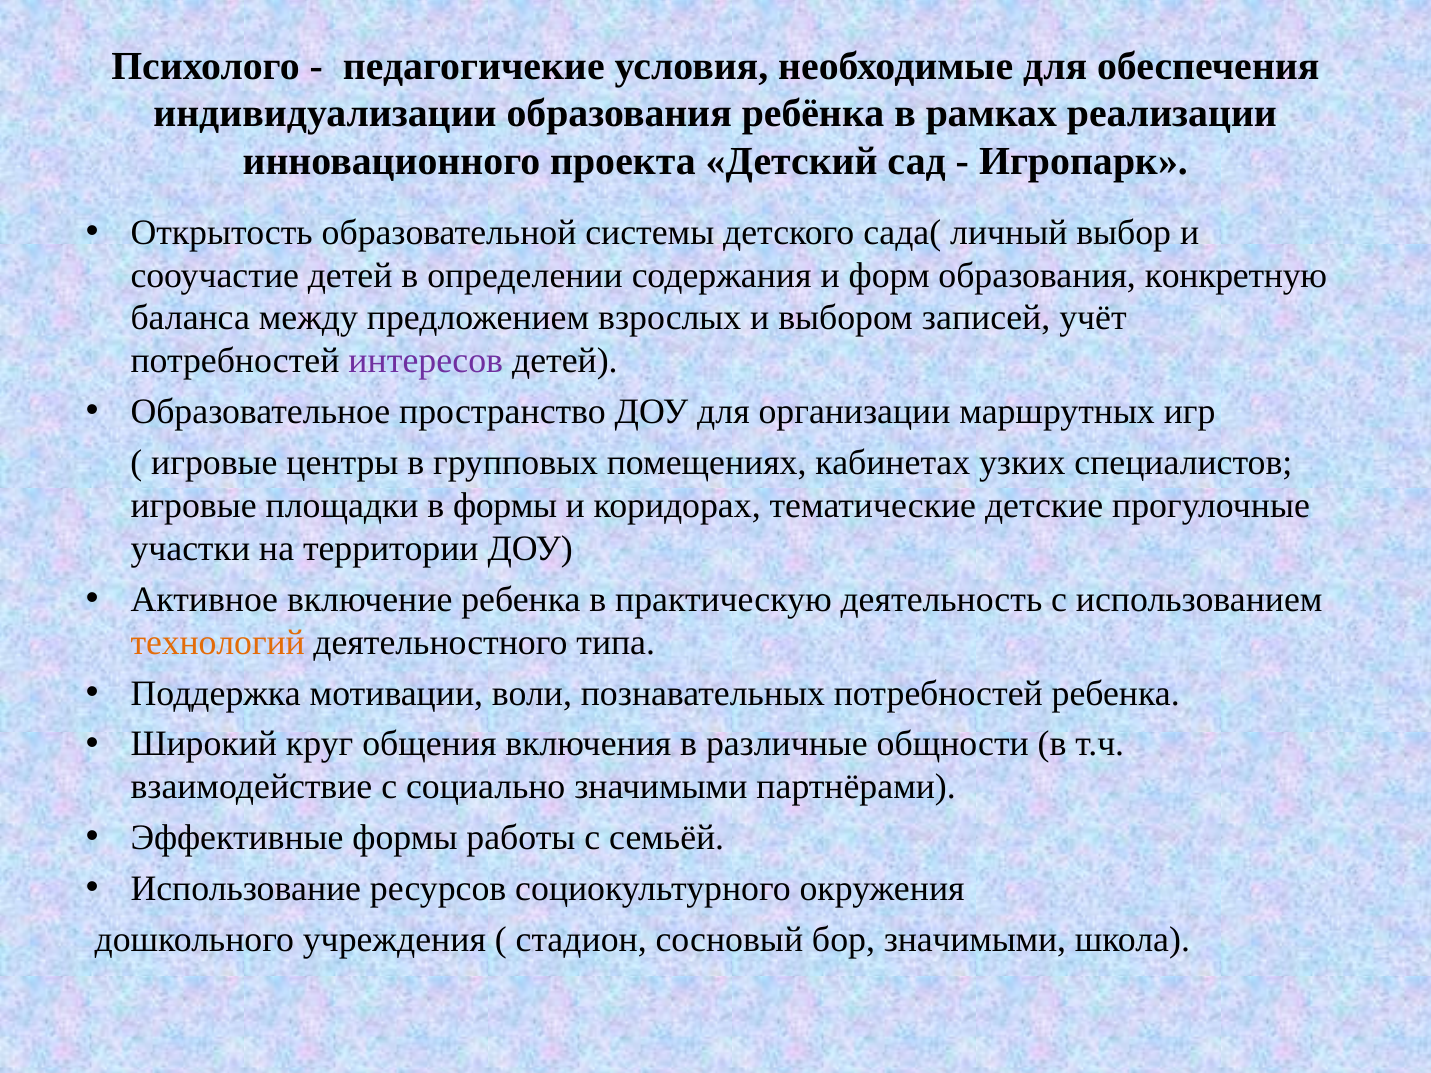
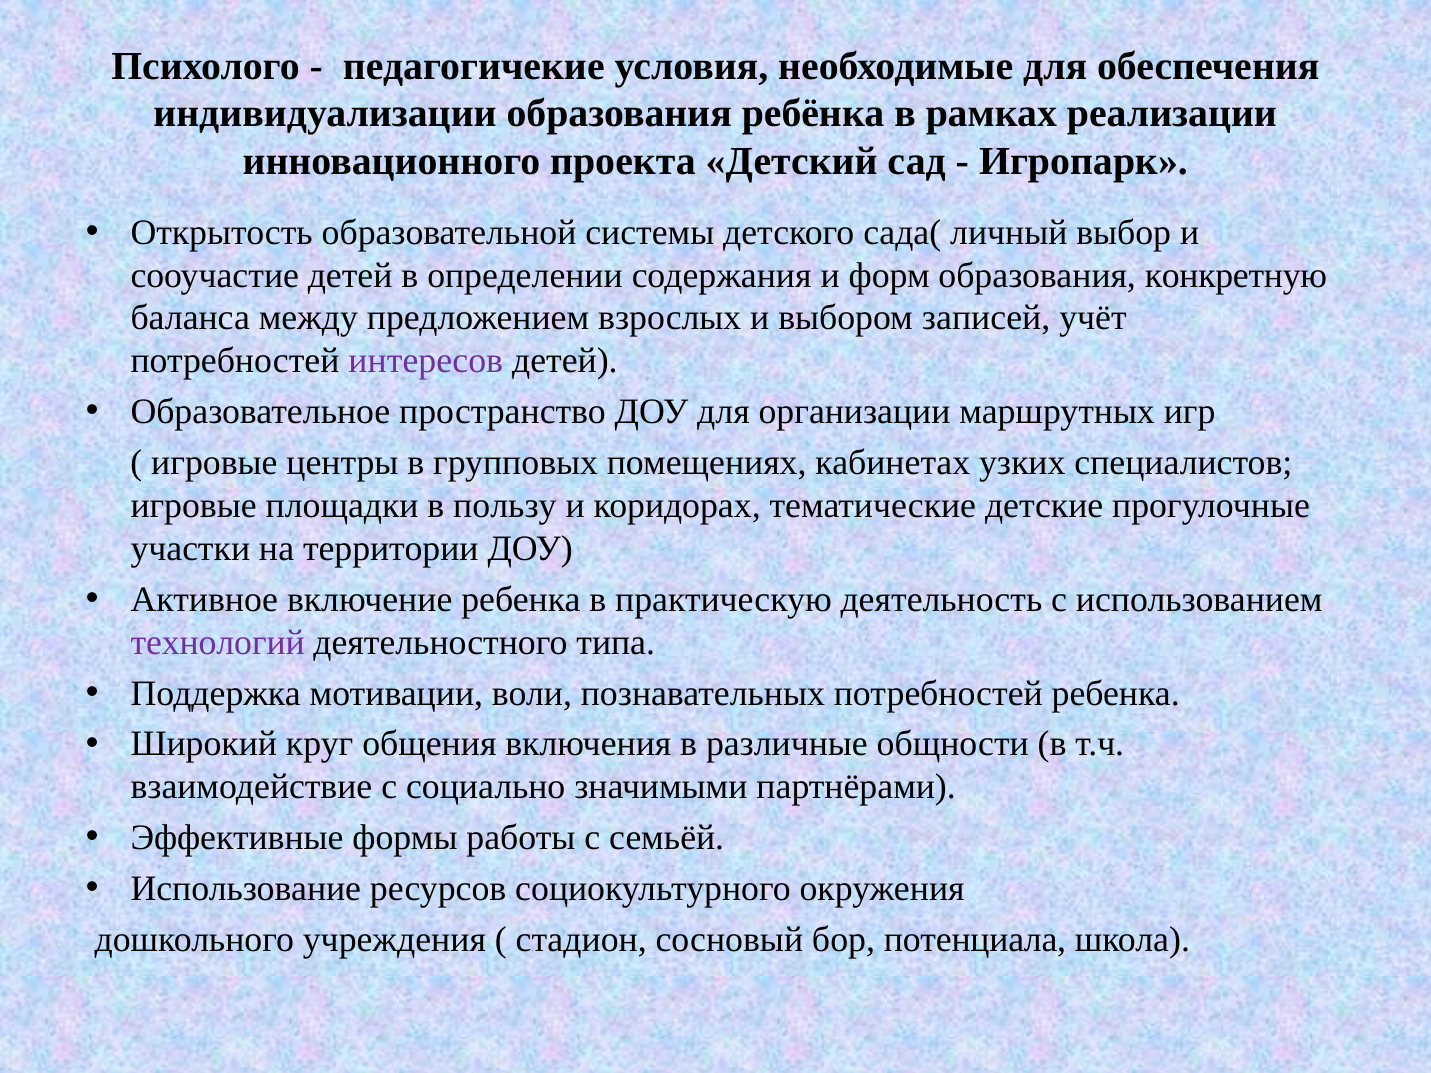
в формы: формы -> пользу (505, 506)
технологий colour: orange -> purple (218, 643)
бор значимыми: значимыми -> потенциала (975, 940)
